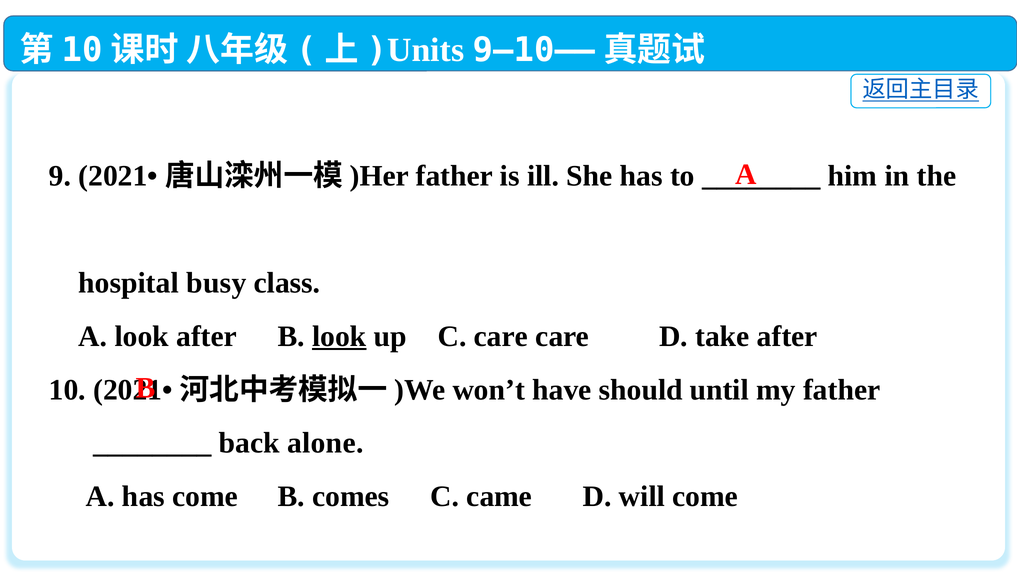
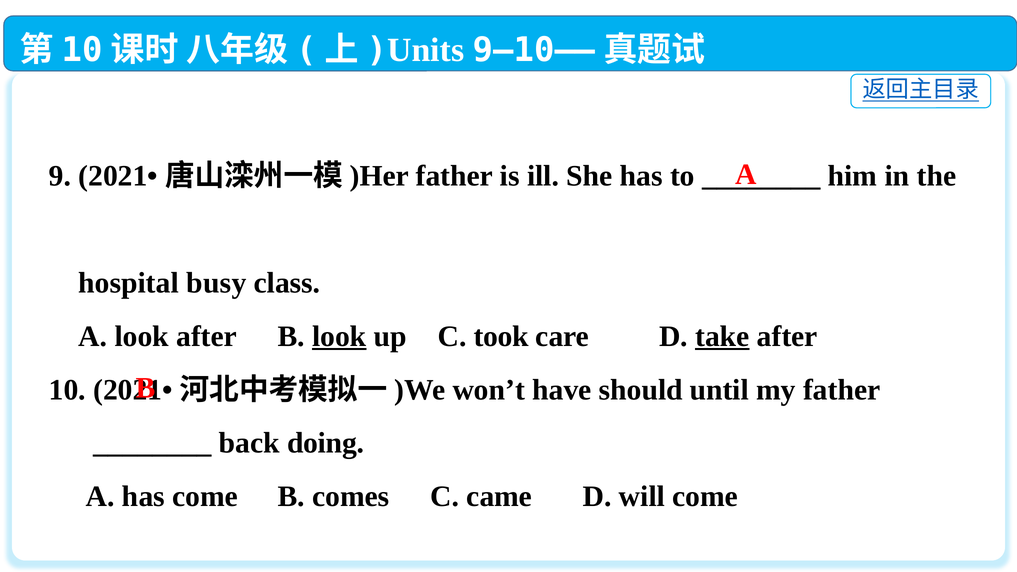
C care: care -> took (501, 336)
take underline: none -> present (722, 336)
alone: alone -> doing (326, 443)
